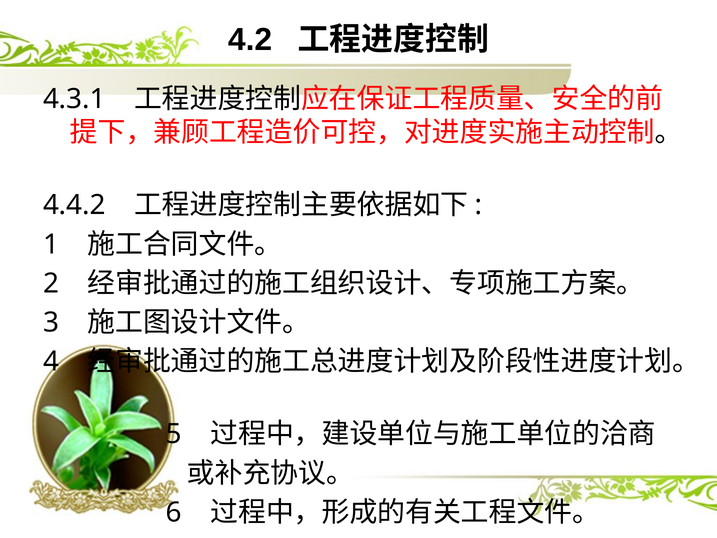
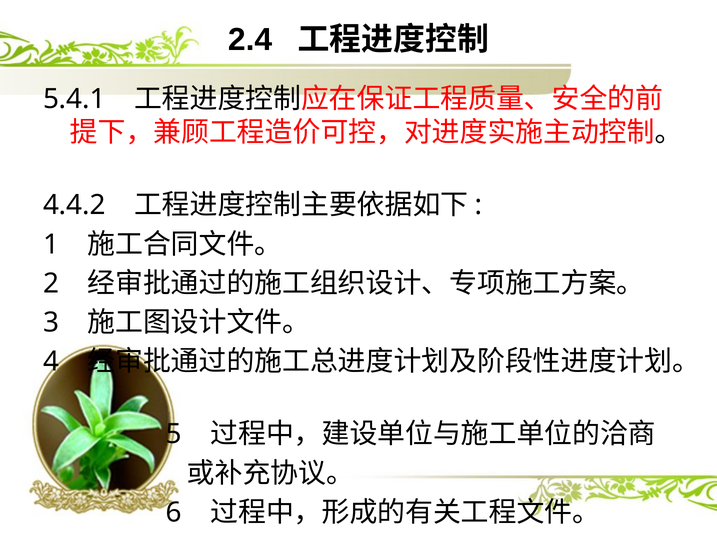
4.2: 4.2 -> 2.4 (250, 40)
4.3.1: 4.3.1 -> 5.4.1 (74, 99)
